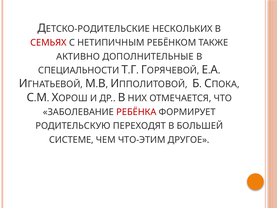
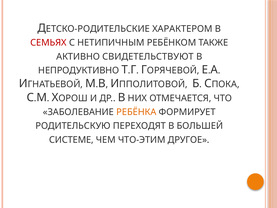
НЕСКОЛЬКИХ: НЕСКОЛЬКИХ -> ХАРАКТЕРОМ (182, 29)
ДОПОЛНИТЕЛЬНЫЕ: ДОПОЛНИТЕЛЬНЫЕ -> СВИДЕТЕЛЬСТВУЮТ (148, 57)
СПЕЦИАЛЬНОСТИ: СПЕЦИАЛЬНОСТИ -> НЕПРОДУКТИВНО (79, 70)
РЕБЁНКА colour: red -> orange (136, 112)
